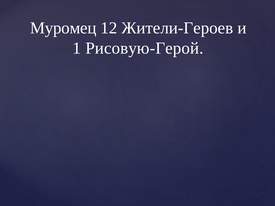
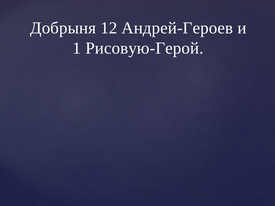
Муромец: Муромец -> Добрыня (63, 28)
Жители-Героев: Жители-Героев -> Андрей-Героев (177, 28)
